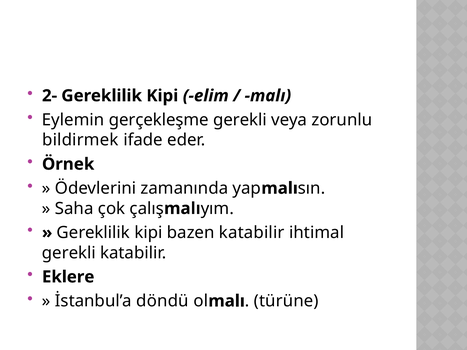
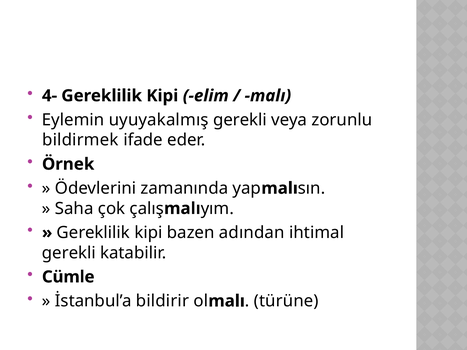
2-: 2- -> 4- (49, 96)
gerçekleşme: gerçekleşme -> uyuyakalmış (159, 120)
bazen katabilir: katabilir -> adından (252, 233)
Eklere: Eklere -> Cümle (68, 277)
döndü: döndü -> bildirir (162, 301)
